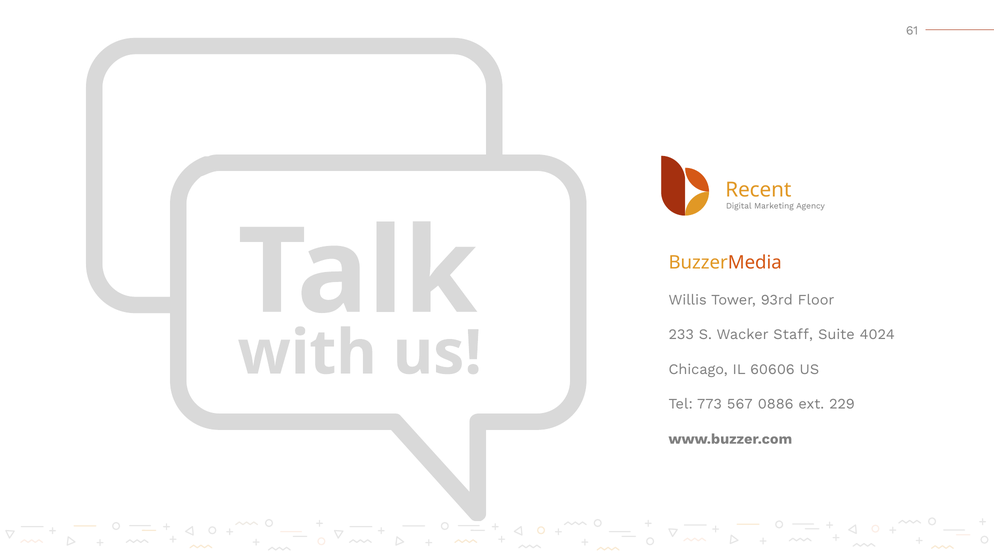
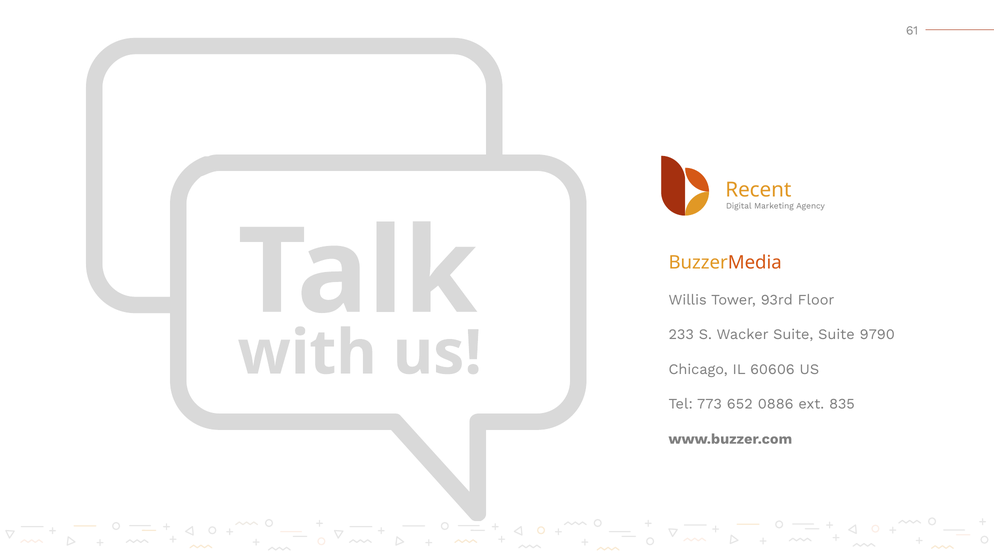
Wacker Staff: Staff -> Suite (793, 335)
4024: 4024 -> 9790 (877, 335)
567: 567 -> 652 (740, 404)
229: 229 -> 835 (842, 404)
